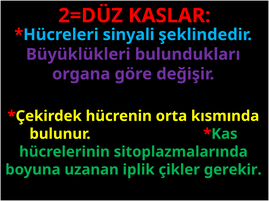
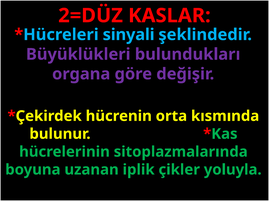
gerekir: gerekir -> yoluyla (233, 170)
